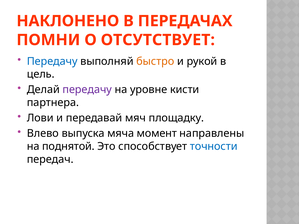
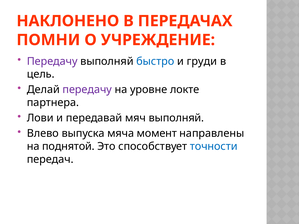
ОТСУТСТВУЕТ: ОТСУТСТВУЕТ -> УЧРЕЖДЕНИЕ (158, 40)
Передачу colour: blue -> purple (52, 61)
быстро colour: orange -> blue (155, 61)
рукой: рукой -> груди (202, 61)
кисти: кисти -> локте (185, 90)
мяч площадку: площадку -> выполняй (176, 118)
